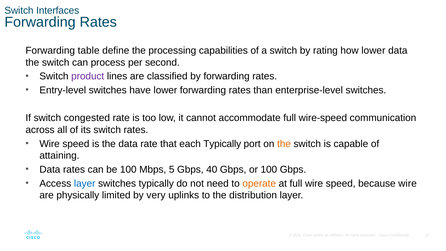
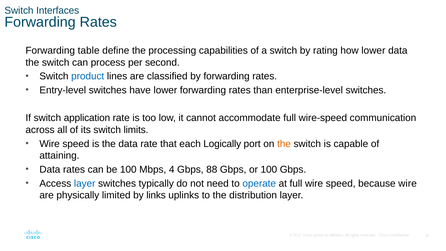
product colour: purple -> blue (88, 76)
congested: congested -> application (87, 118)
switch rates: rates -> limits (136, 130)
each Typically: Typically -> Logically (222, 144)
5: 5 -> 4 (172, 169)
40: 40 -> 88 (212, 169)
operate colour: orange -> blue (259, 183)
very: very -> links (156, 195)
